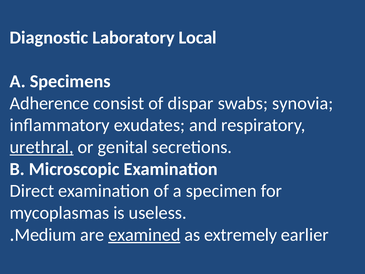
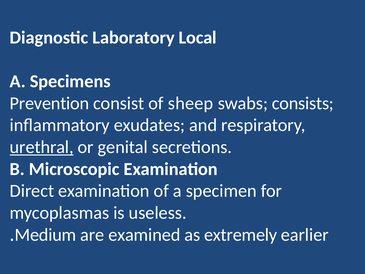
Adherence: Adherence -> Prevention (49, 103)
dispar: dispar -> sheep (191, 103)
synovia: synovia -> consists (303, 103)
examined underline: present -> none (144, 235)
